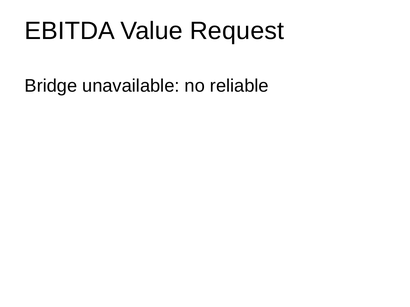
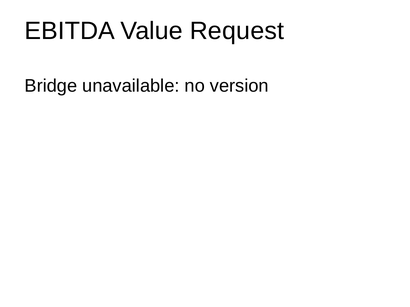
reliable: reliable -> version (239, 86)
